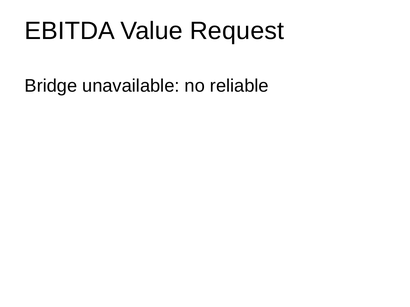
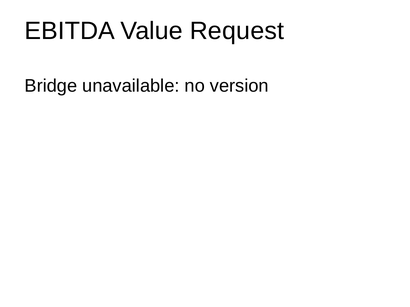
reliable: reliable -> version (239, 86)
